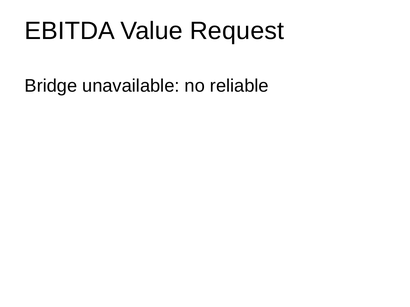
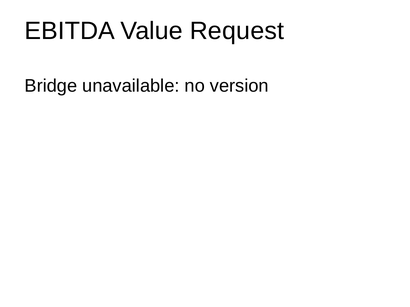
reliable: reliable -> version (239, 86)
